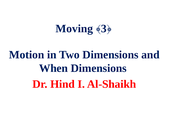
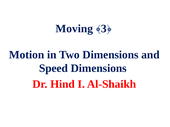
When: When -> Speed (53, 69)
